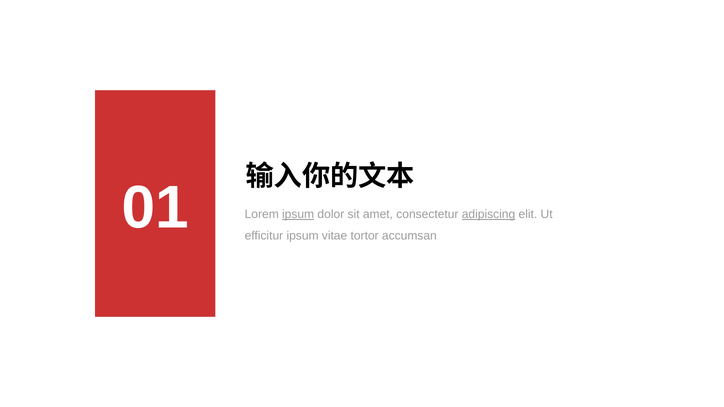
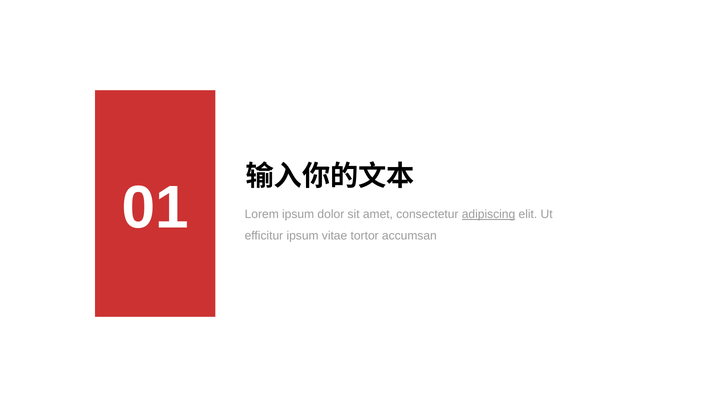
ipsum underline: present -> none (298, 214)
